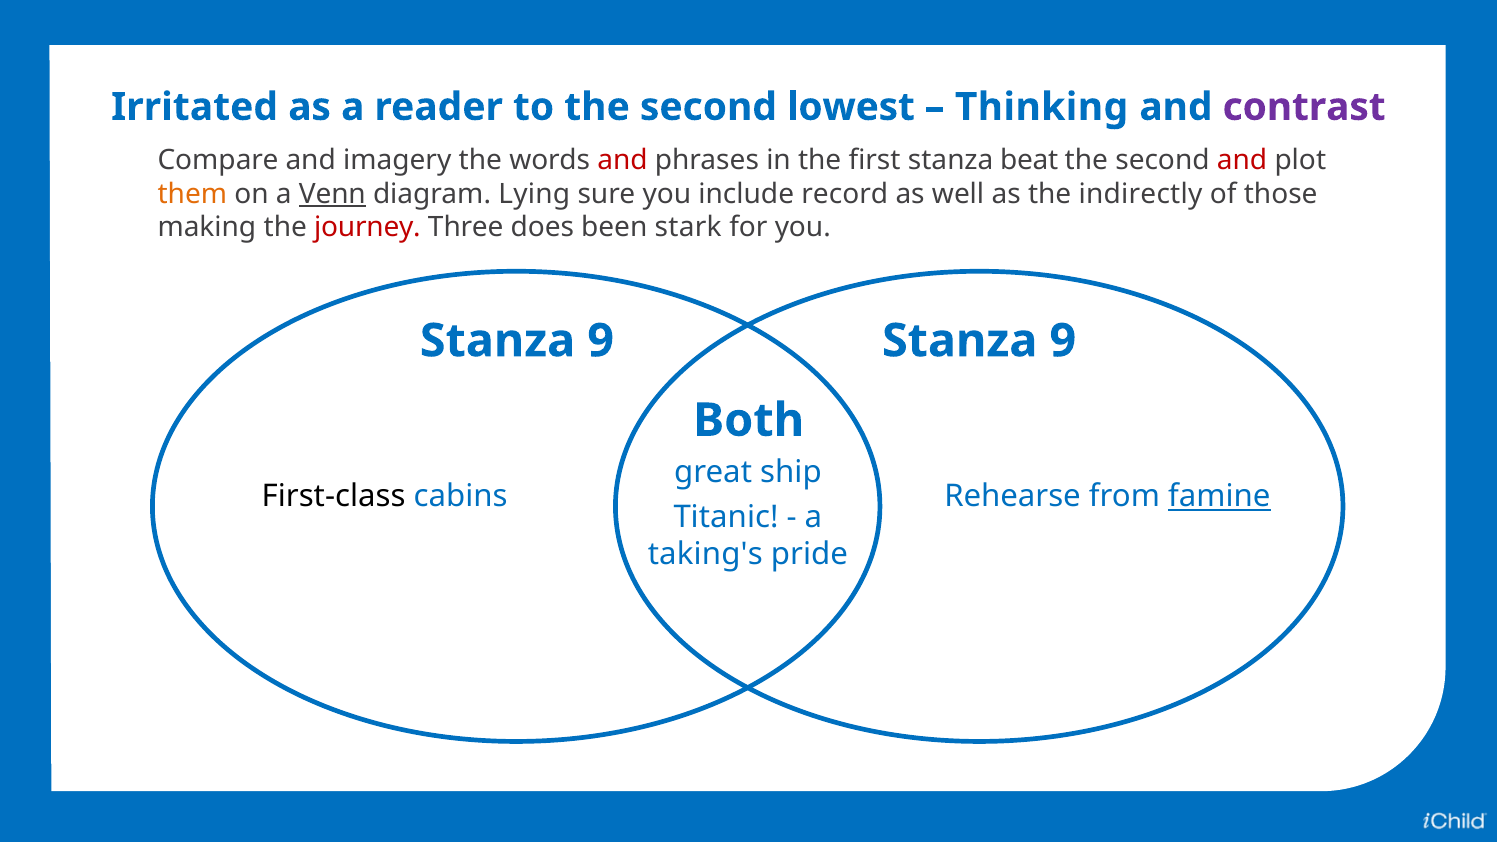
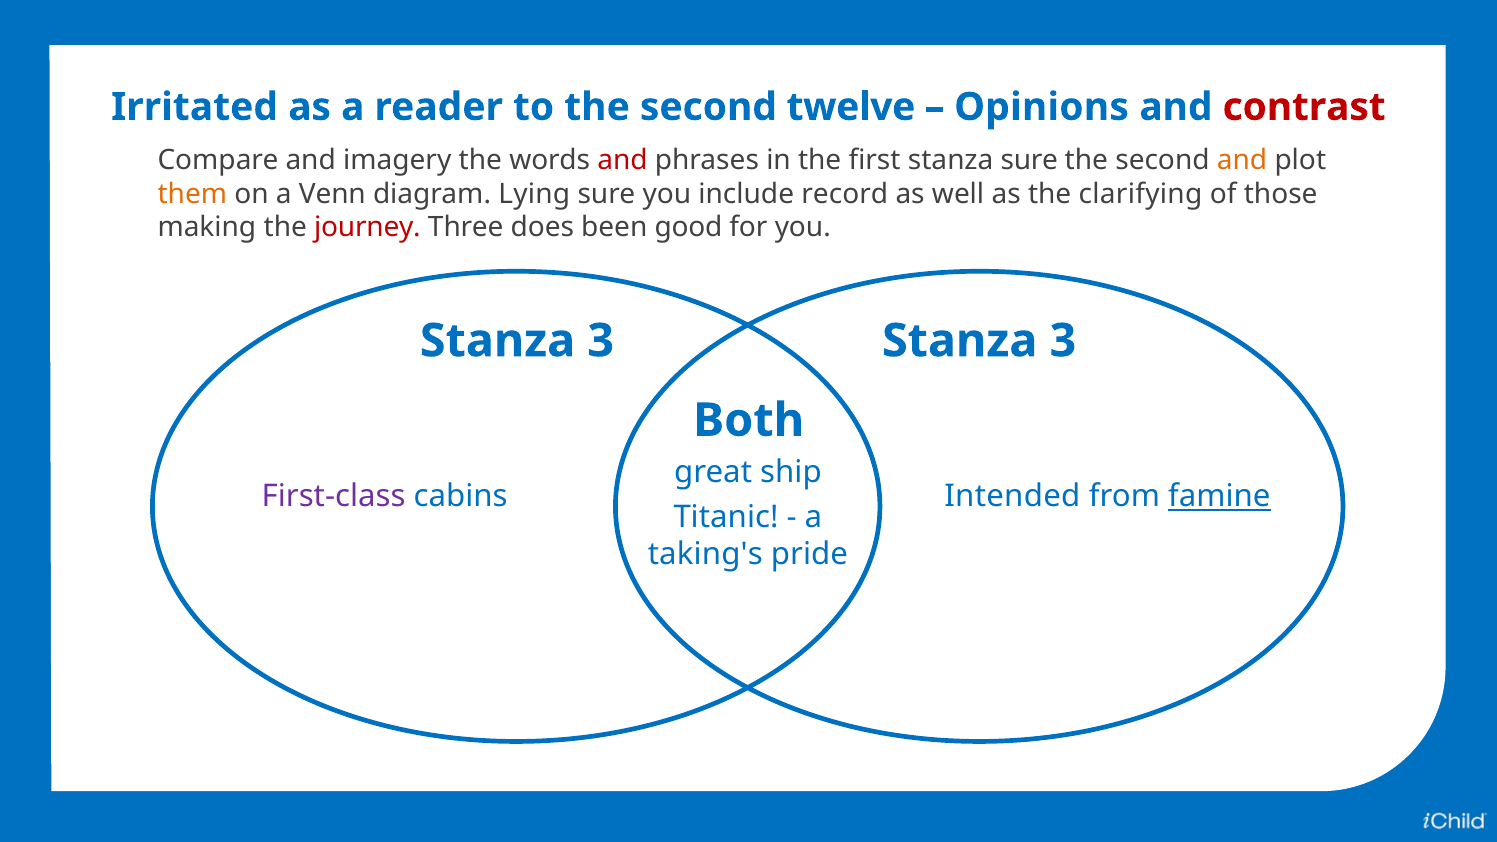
lowest: lowest -> twelve (851, 107)
Thinking: Thinking -> Opinions (1042, 107)
contrast colour: purple -> red (1304, 107)
stanza beat: beat -> sure (1029, 160)
and colour: red -> orange (1242, 160)
Venn underline: present -> none (332, 194)
indirectly: indirectly -> clarifying (1140, 194)
stark: stark -> good (688, 228)
9: 9 -> 3 (601, 341)
9: 9 -> 3 (1063, 341)
First-class colour: black -> purple (334, 496)
Rehearse: Rehearse -> Intended (1012, 496)
